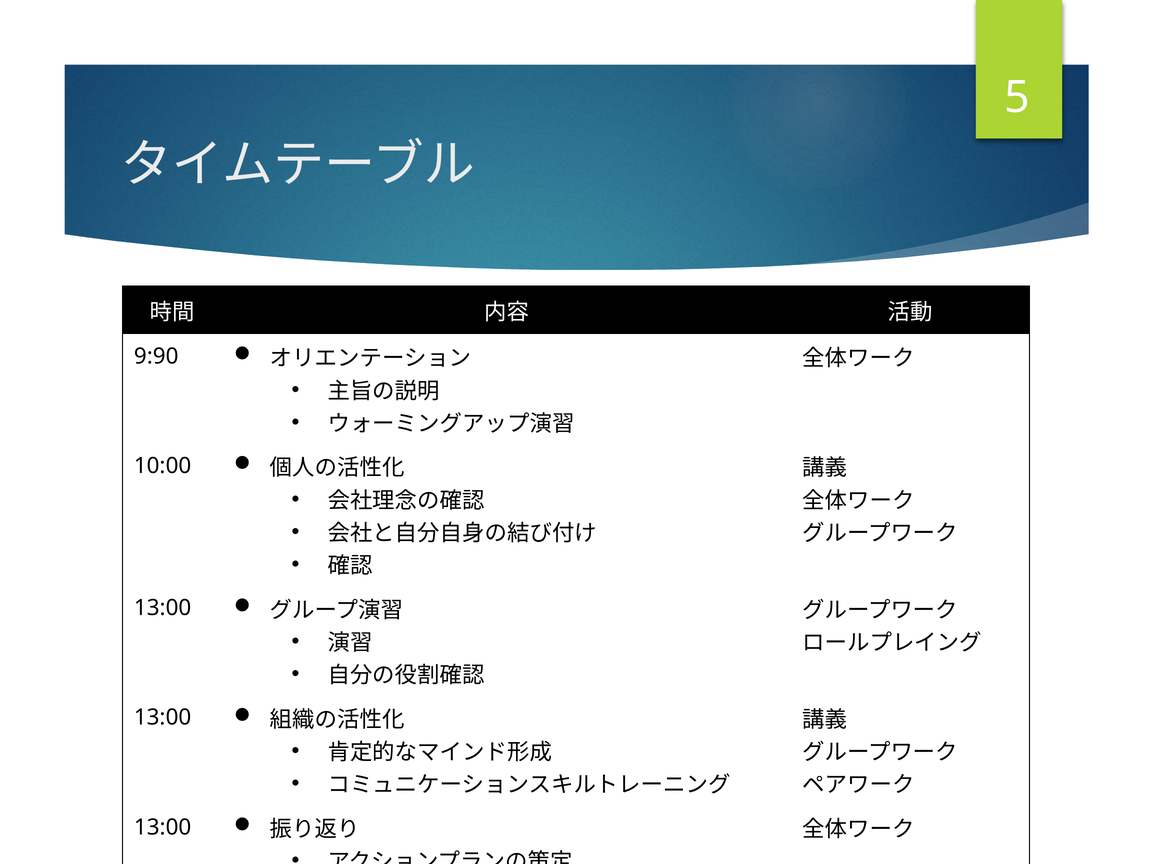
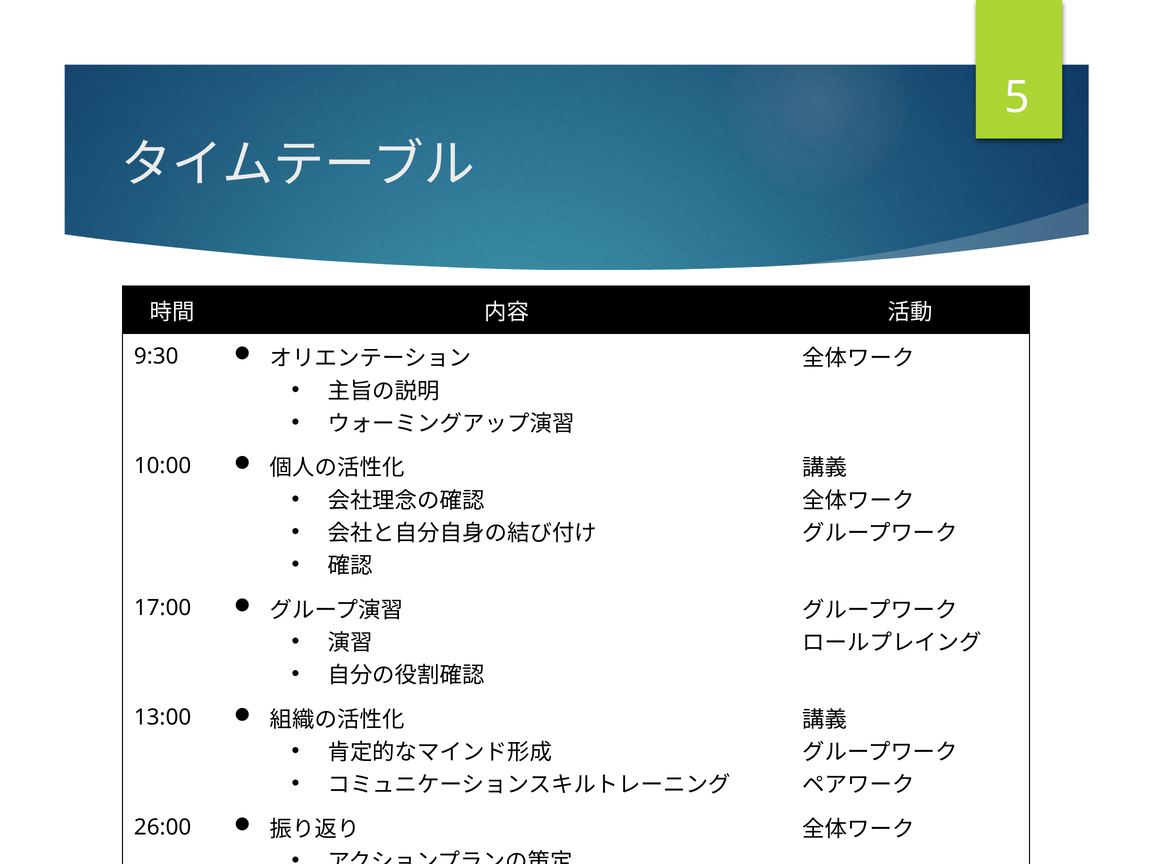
9:90: 9:90 -> 9:30 (156, 356)
13:00: 13:00 -> 17:00 (163, 608)
13:00: 13:00 -> 26:00 (163, 827)
